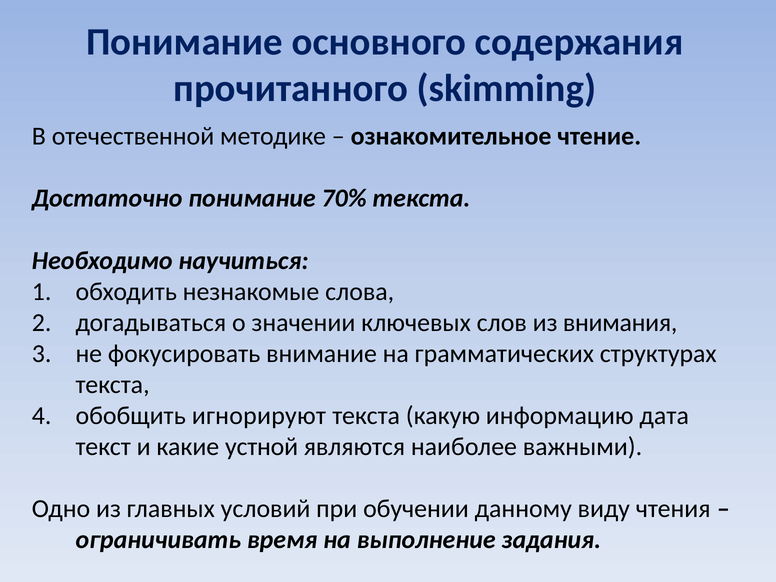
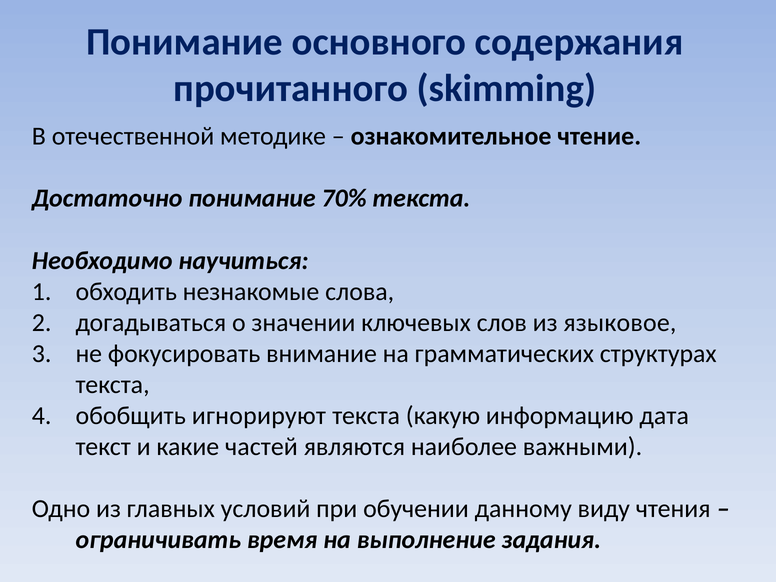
внимания: внимания -> языковое (620, 323)
устной: устной -> частей (261, 447)
